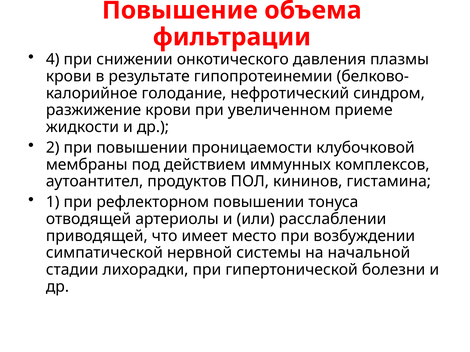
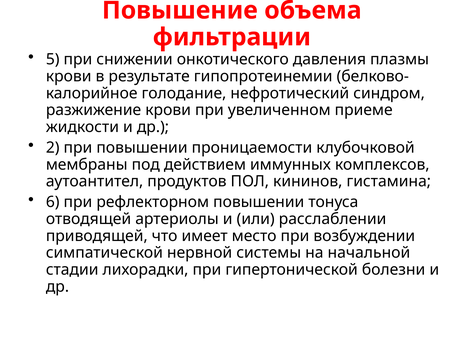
4: 4 -> 5 (53, 60)
1: 1 -> 6 (53, 202)
